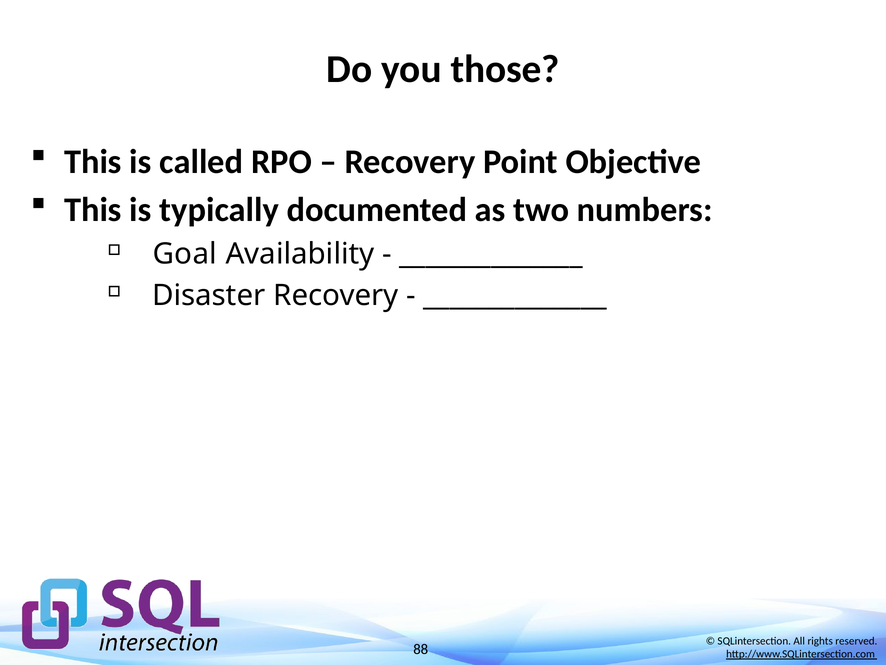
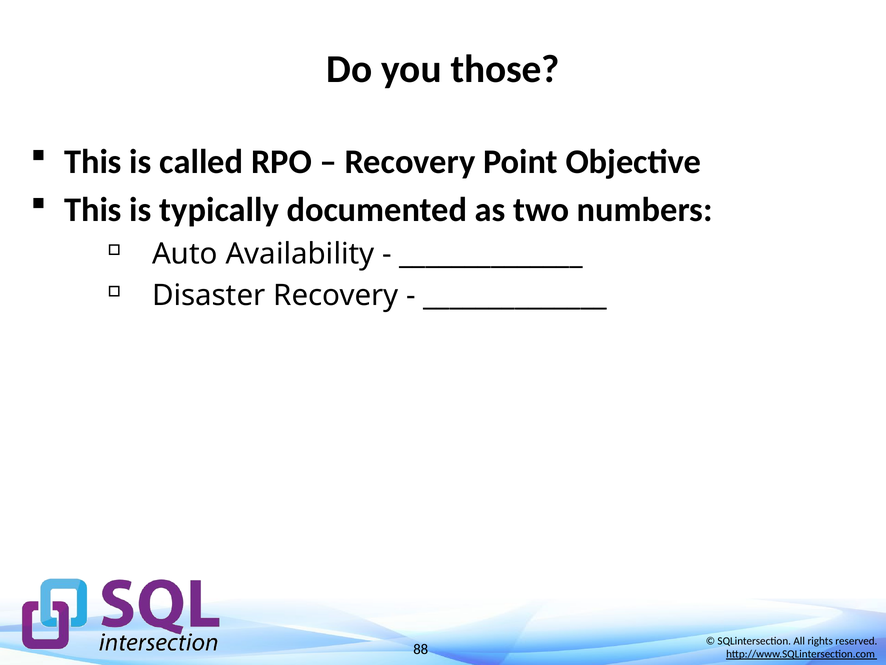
Goal: Goal -> Auto (185, 254)
